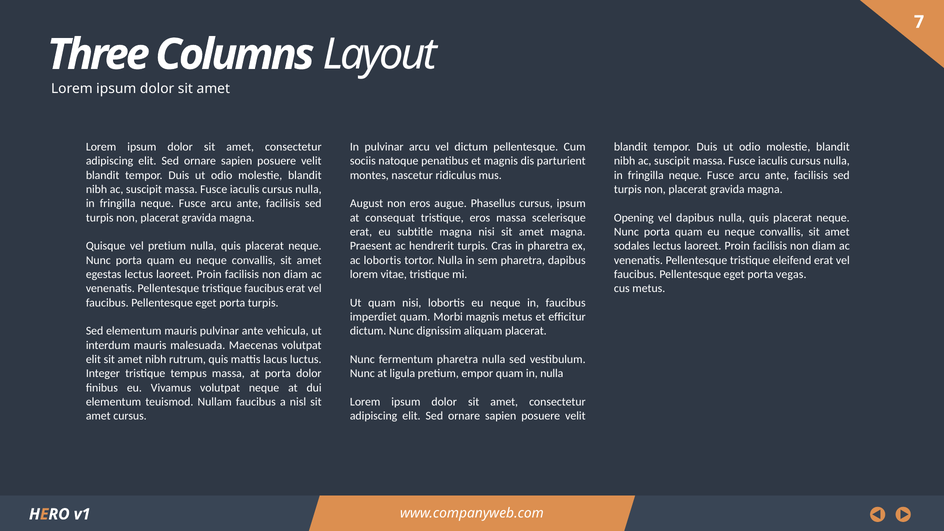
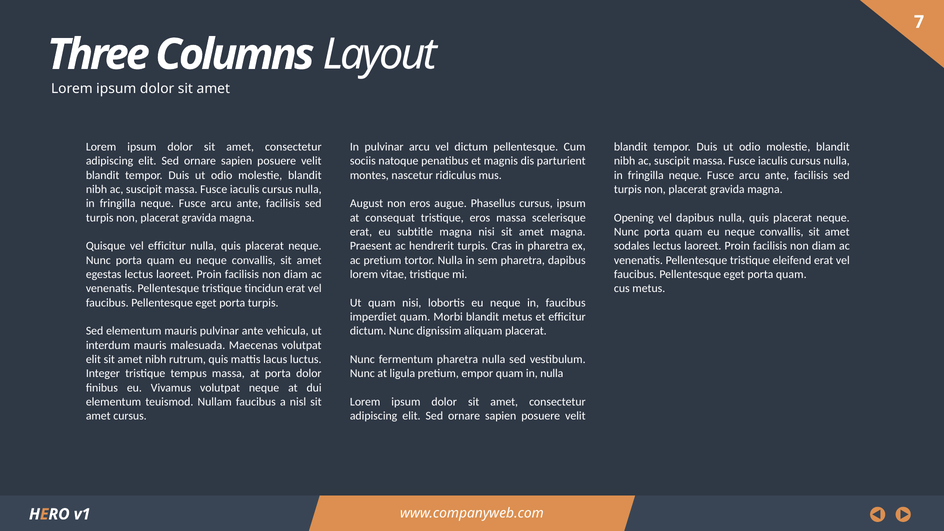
vel pretium: pretium -> efficitur (167, 246)
ac lobortis: lobortis -> pretium (382, 260)
eget porta vegas: vegas -> quam (791, 274)
tristique faucibus: faucibus -> tincidun (264, 289)
Morbi magnis: magnis -> blandit (483, 317)
